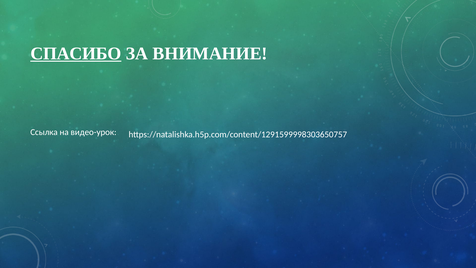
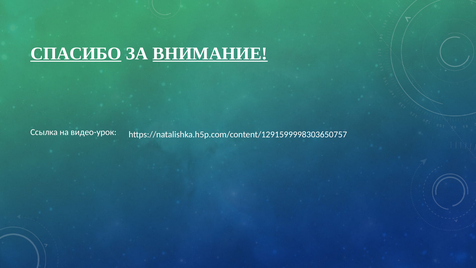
ВНИМАНИЕ underline: none -> present (210, 53)
